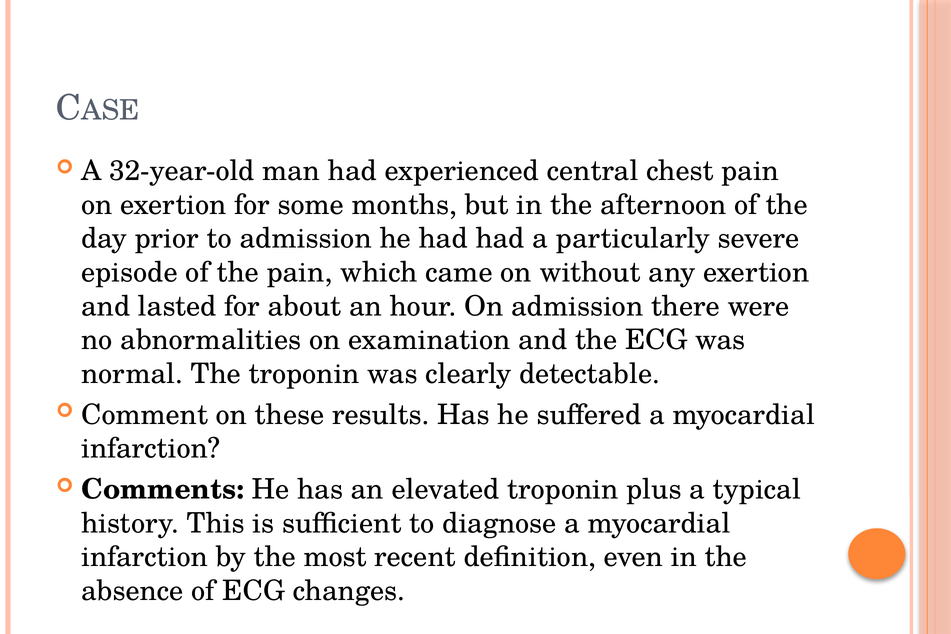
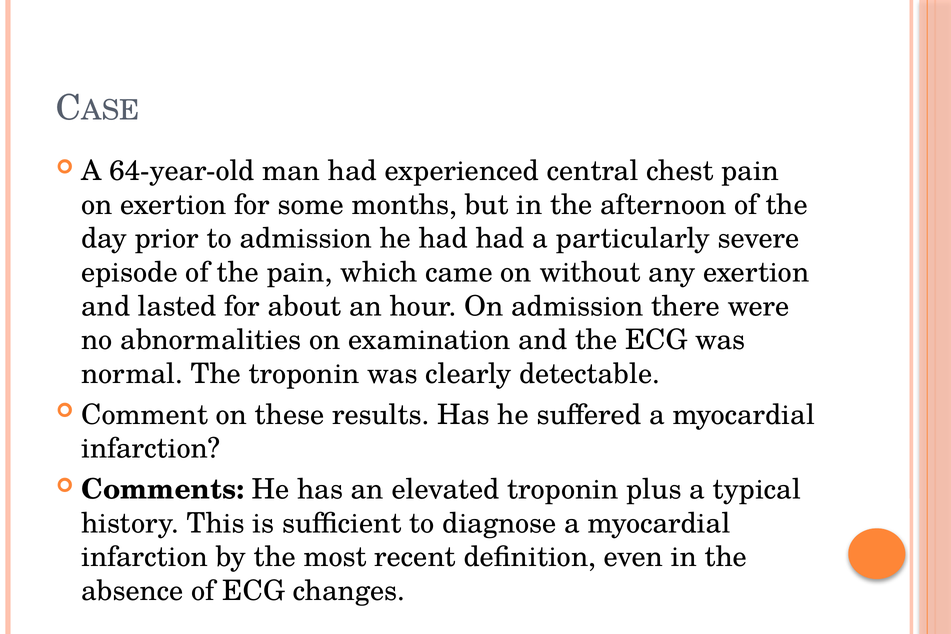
32-year-old: 32-year-old -> 64-year-old (182, 171)
